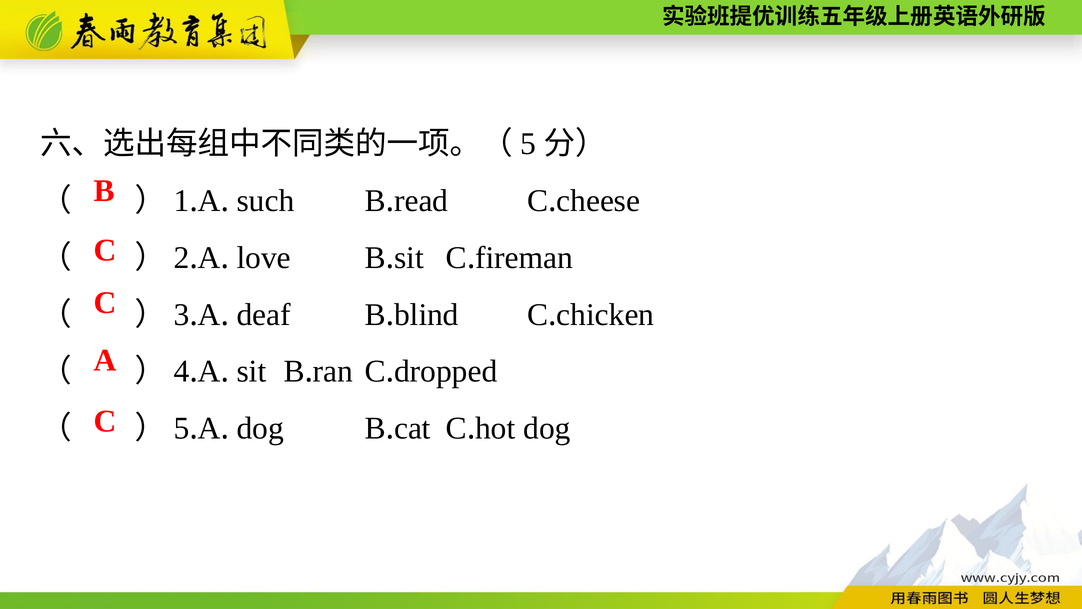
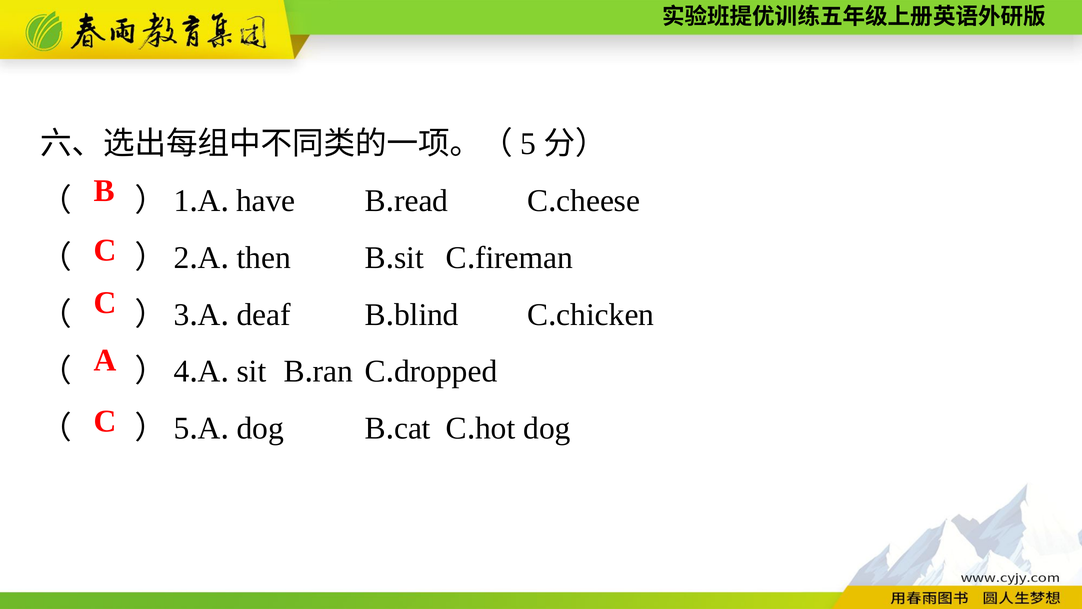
such: such -> have (266, 201)
love: love -> then (264, 258)
